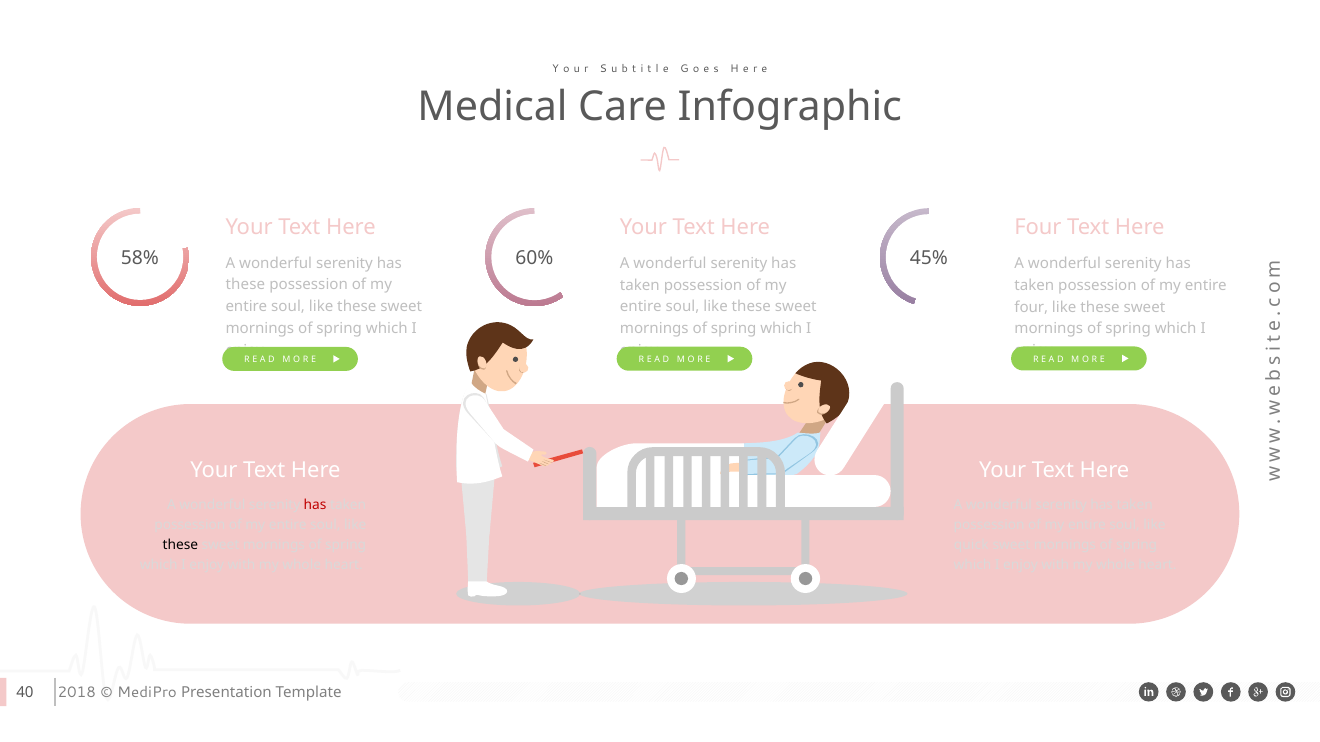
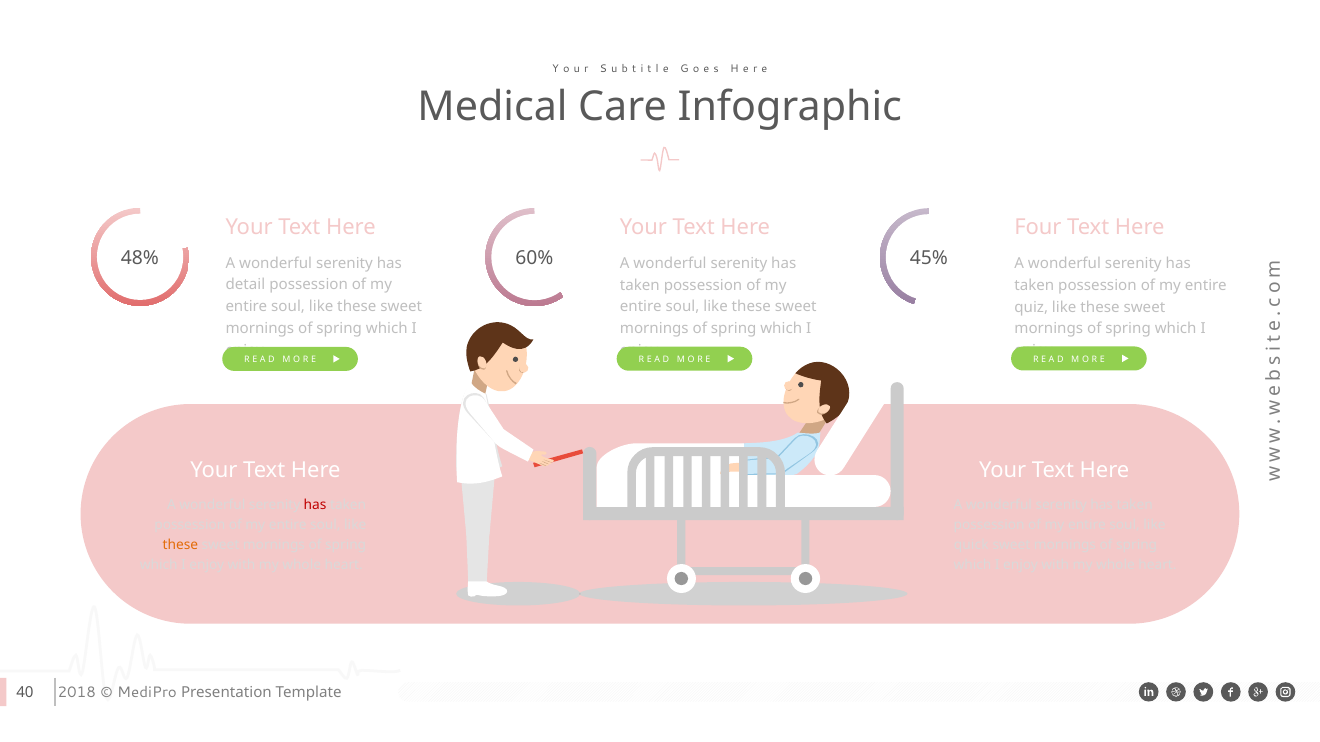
58%: 58% -> 48% (140, 258)
these: these -> detail (245, 285)
four: four -> quiz (1031, 307)
these colour: black -> orange (180, 545)
